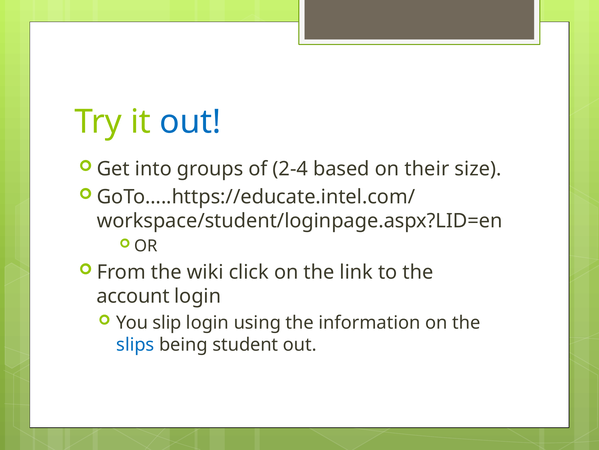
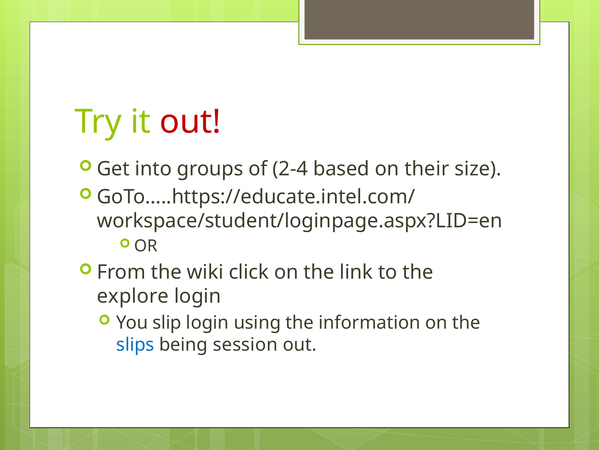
out colour: blue -> red (190, 122)
account: account -> explore (133, 296)
student: student -> session (245, 344)
